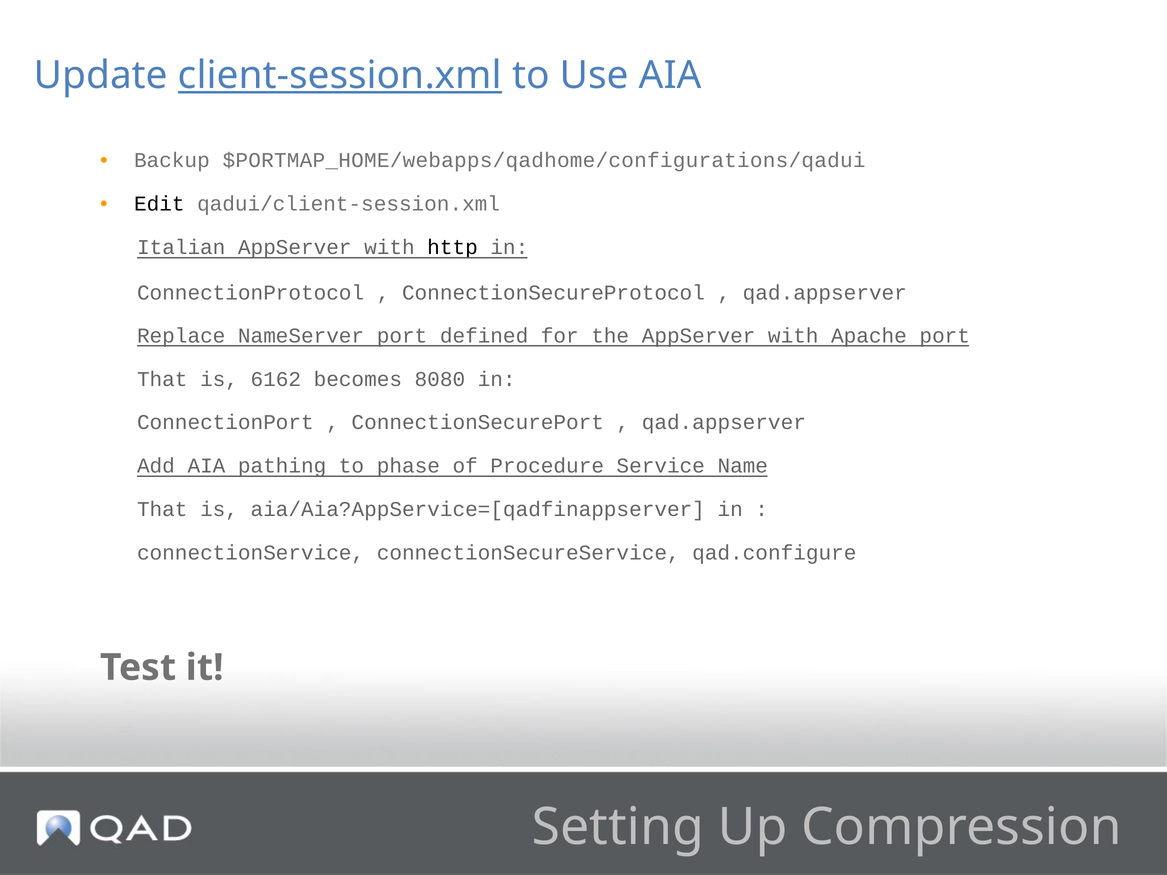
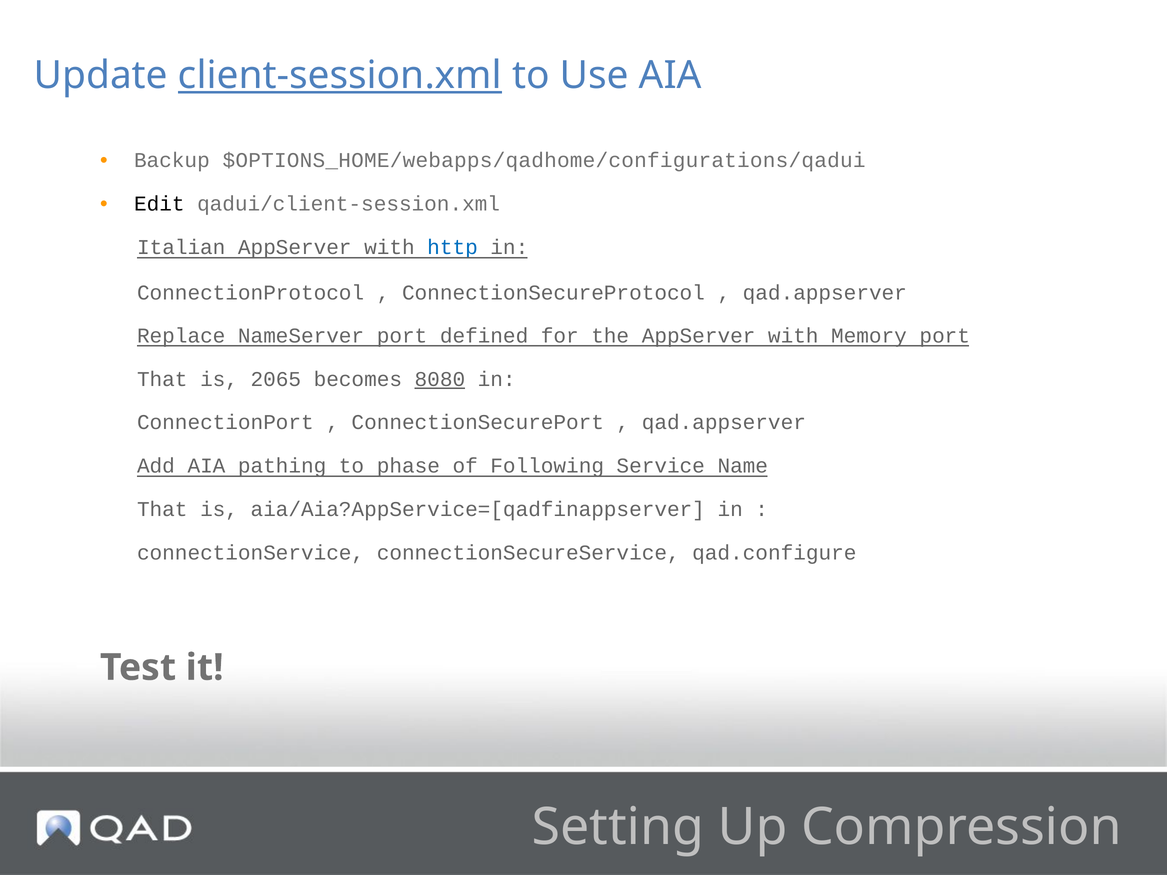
$PORTMAP_HOME/webapps/qadhome/configurations/qadui: $PORTMAP_HOME/webapps/qadhome/configurations/qadui -> $OPTIONS_HOME/webapps/qadhome/configurations/qadui (544, 161)
http colour: black -> blue (453, 247)
Apache: Apache -> Memory (869, 336)
6162: 6162 -> 2065 (276, 379)
8080 underline: none -> present (440, 379)
Procedure: Procedure -> Following (547, 466)
